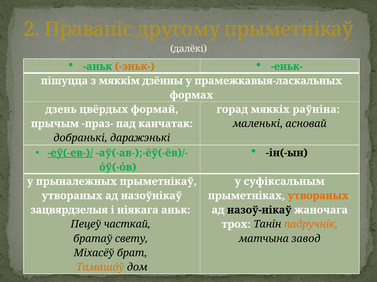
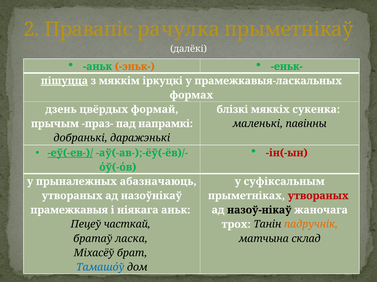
другому: другому -> рачулка (178, 29)
пішуцца underline: none -> present (64, 81)
дзённы: дзённы -> іркуцкі (163, 81)
горад: горад -> блізкі (232, 110)
раўніна: раўніна -> сукенка (316, 110)
канчатак: канчатак -> напрамкі (166, 124)
асновай: асновай -> павінны (306, 124)
ін(-ын colour: black -> red (287, 153)
прыналежных прыметнікаў: прыметнікаў -> абазначаюць (158, 182)
утвораных colour: orange -> red (318, 196)
зацвярдзелыя: зацвярдзелыя -> прамежкавыя (69, 211)
свету: свету -> ласка (131, 239)
завод: завод -> склад (306, 239)
Тамашόў colour: orange -> blue (100, 268)
